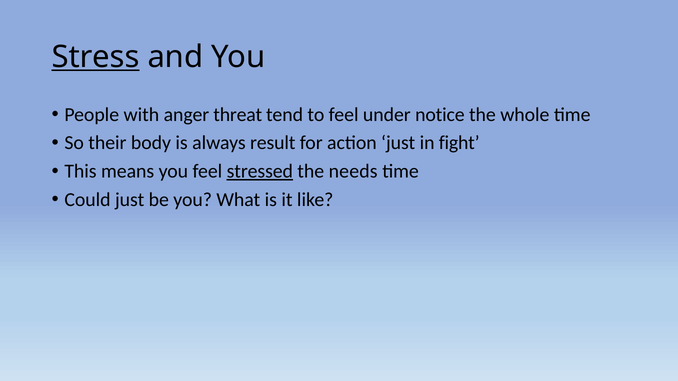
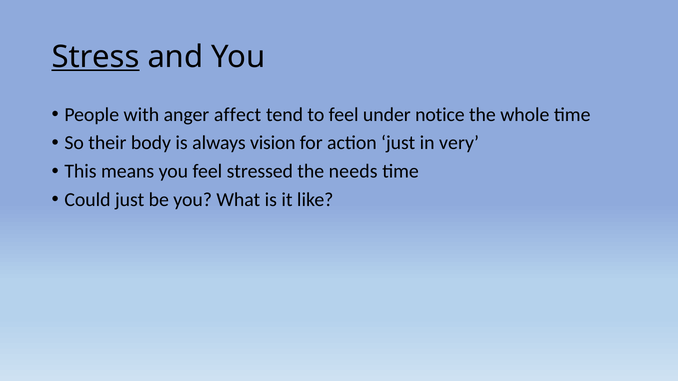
threat: threat -> affect (238, 115)
result: result -> vision (273, 143)
fight: fight -> very (459, 143)
stressed underline: present -> none (260, 171)
